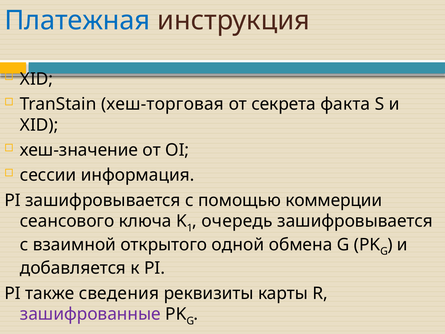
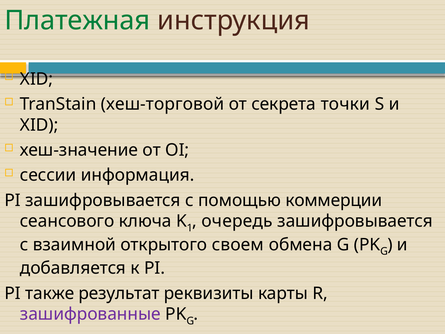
Платежная colour: blue -> green (77, 21)
хеш-торговая: хеш-торговая -> хеш-торговой (163, 104)
факта: факта -> точки (345, 104)
одной: одной -> своем (238, 245)
сведения: сведения -> результат (119, 293)
